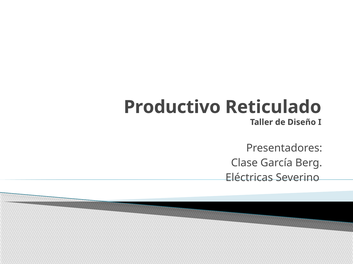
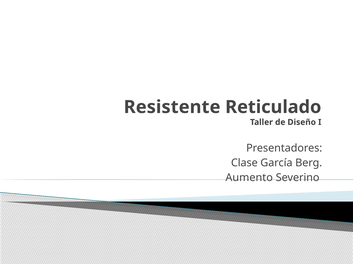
Productivo: Productivo -> Resistente (172, 107)
Eléctricas: Eléctricas -> Aumento (249, 178)
